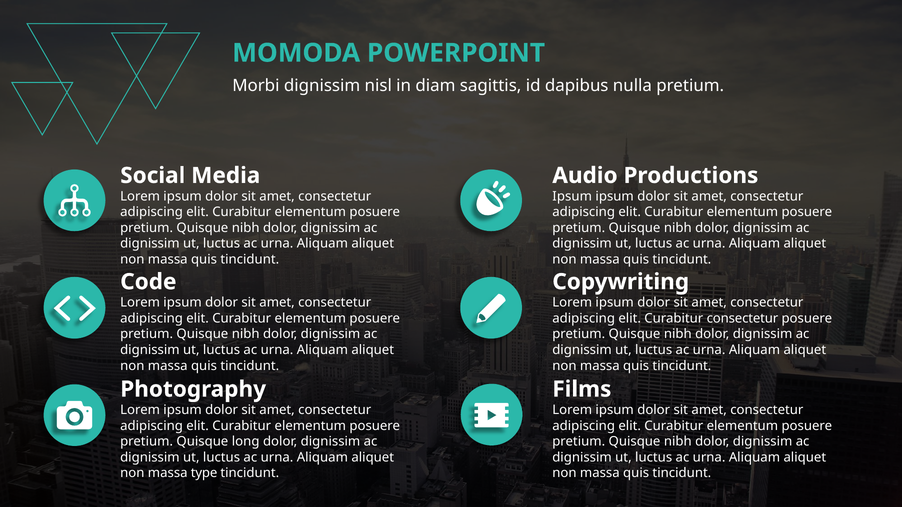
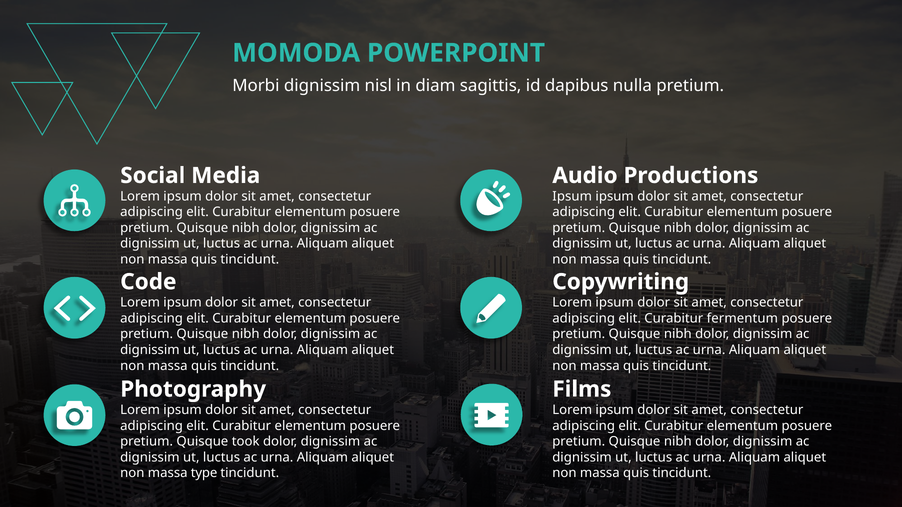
Curabitur consectetur: consectetur -> fermentum (742, 319)
long: long -> took (246, 442)
